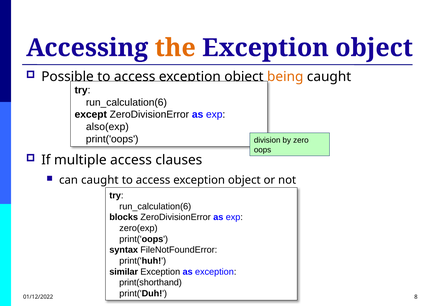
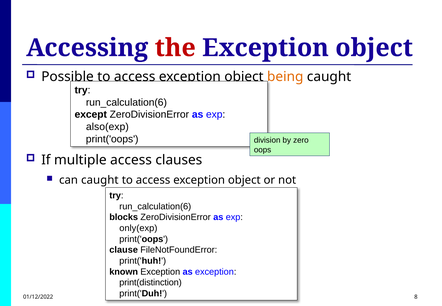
the colour: orange -> red (175, 48)
zero(exp: zero(exp -> only(exp (138, 228)
syntax: syntax -> clause (124, 250)
similar: similar -> known (124, 272)
print(shorthand: print(shorthand -> print(distinction (151, 283)
